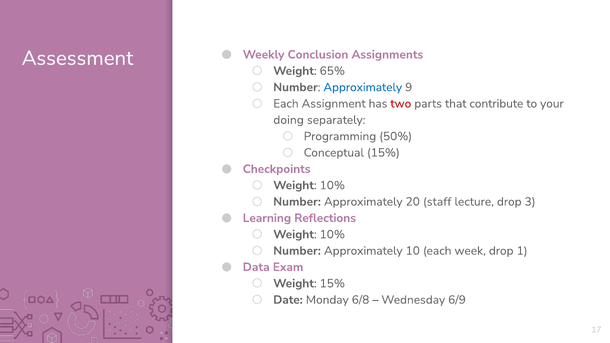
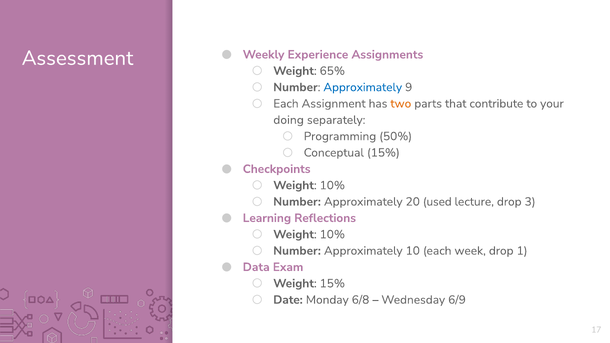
Conclusion: Conclusion -> Experience (318, 55)
two colour: red -> orange (401, 104)
staff: staff -> used (437, 202)
